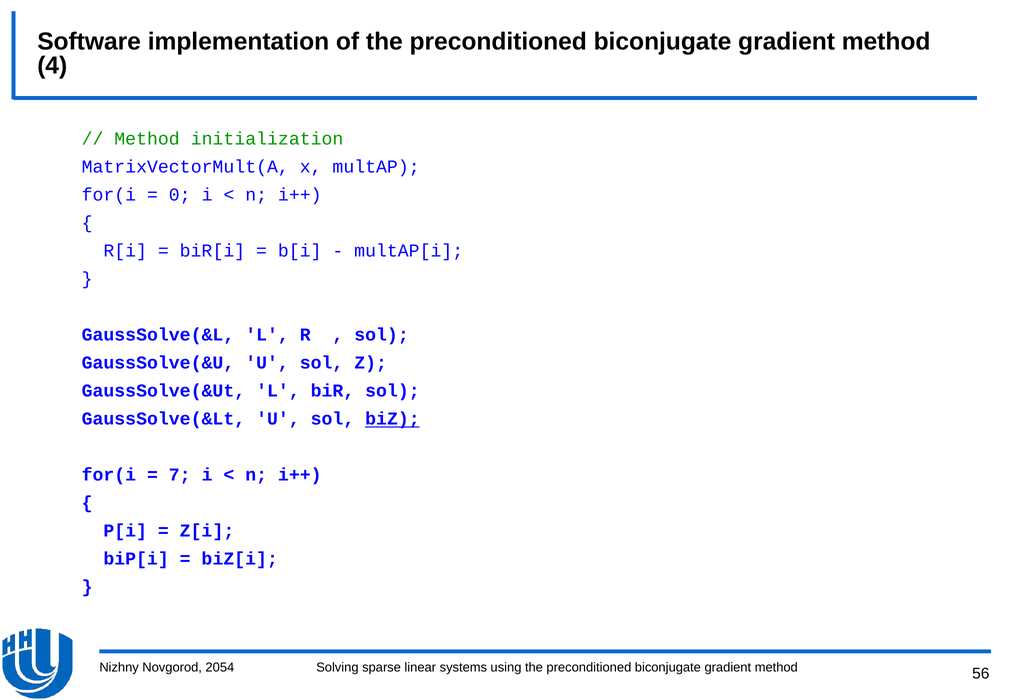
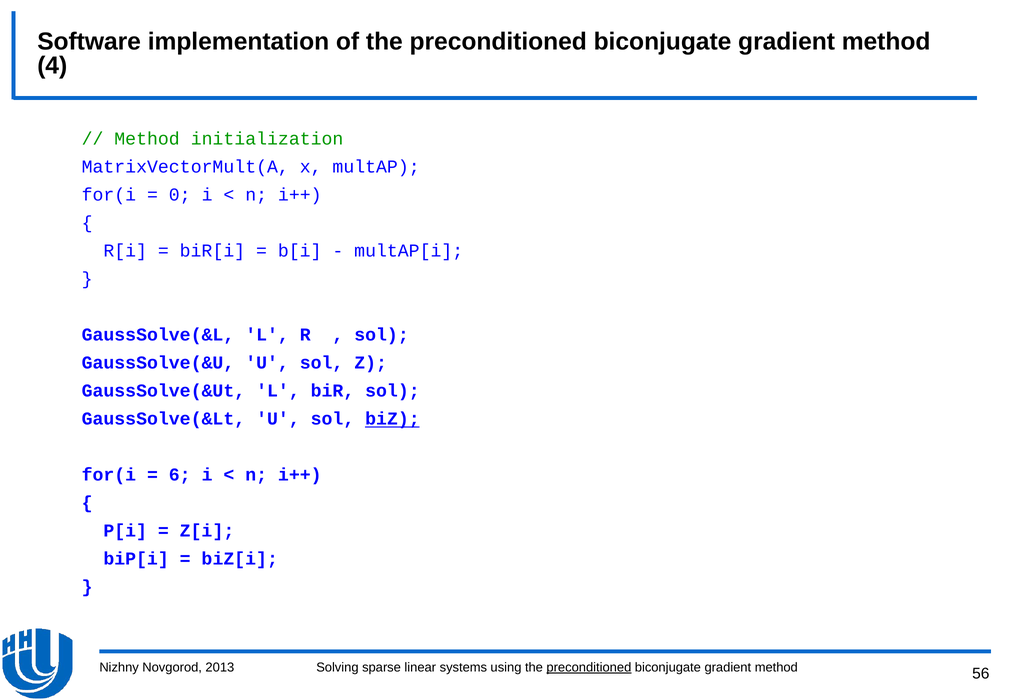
7: 7 -> 6 (180, 475)
2054: 2054 -> 2013 (220, 667)
preconditioned underline: none -> present (589, 667)
